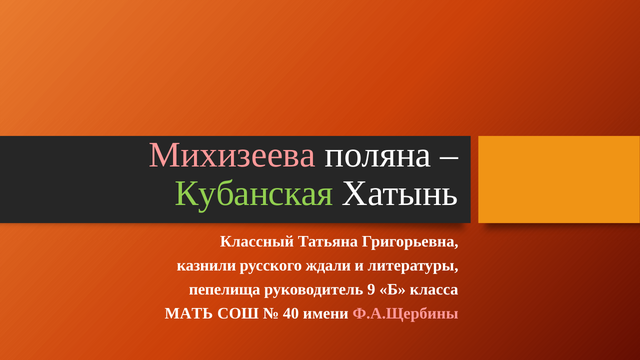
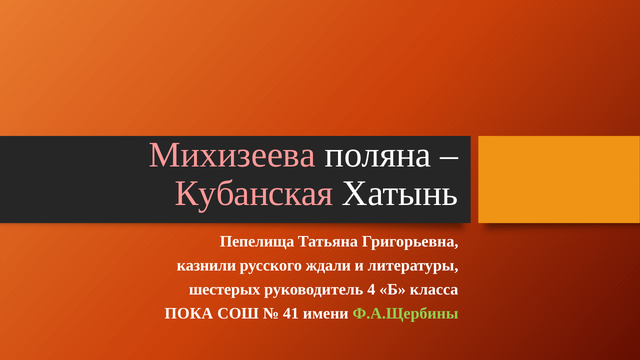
Кубанская colour: light green -> pink (254, 194)
Классный: Классный -> Пепелища (257, 242)
пепелища: пепелища -> шестерых (225, 289)
9: 9 -> 4 (371, 289)
МАТЬ: МАТЬ -> ПОКА (189, 313)
40: 40 -> 41 (291, 313)
Ф.А.Щербины colour: pink -> light green (405, 313)
